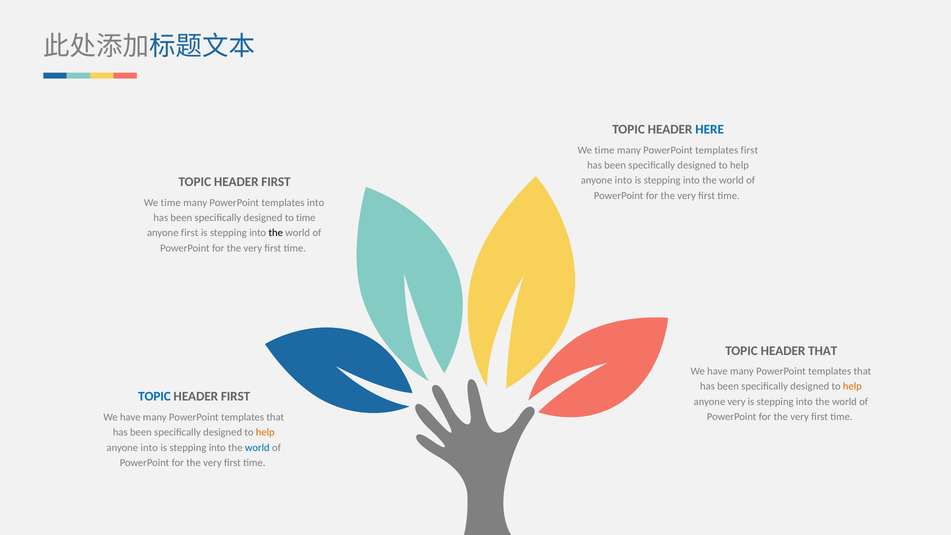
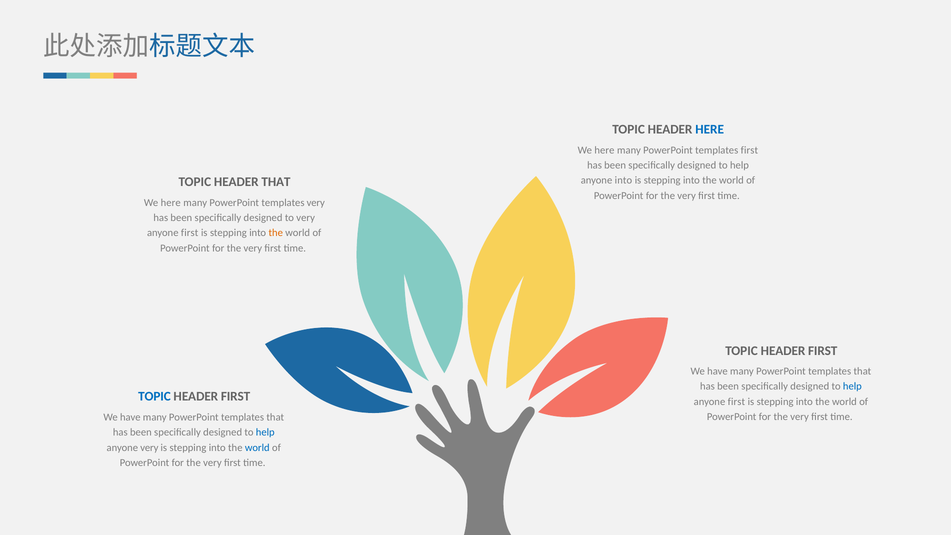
time: time -> here (604, 150)
FIRST: FIRST -> THAT (276, 182)
time: time -> here (171, 203)
templates into: into -> very (316, 203)
to time: time -> very (306, 218)
the colour: black -> orange (276, 233)
THAT: THAT -> FIRST (823, 351)
help colour: orange -> blue (852, 386)
very: very -> first (736, 402)
help colour: orange -> blue (265, 432)
into: into -> very (149, 447)
